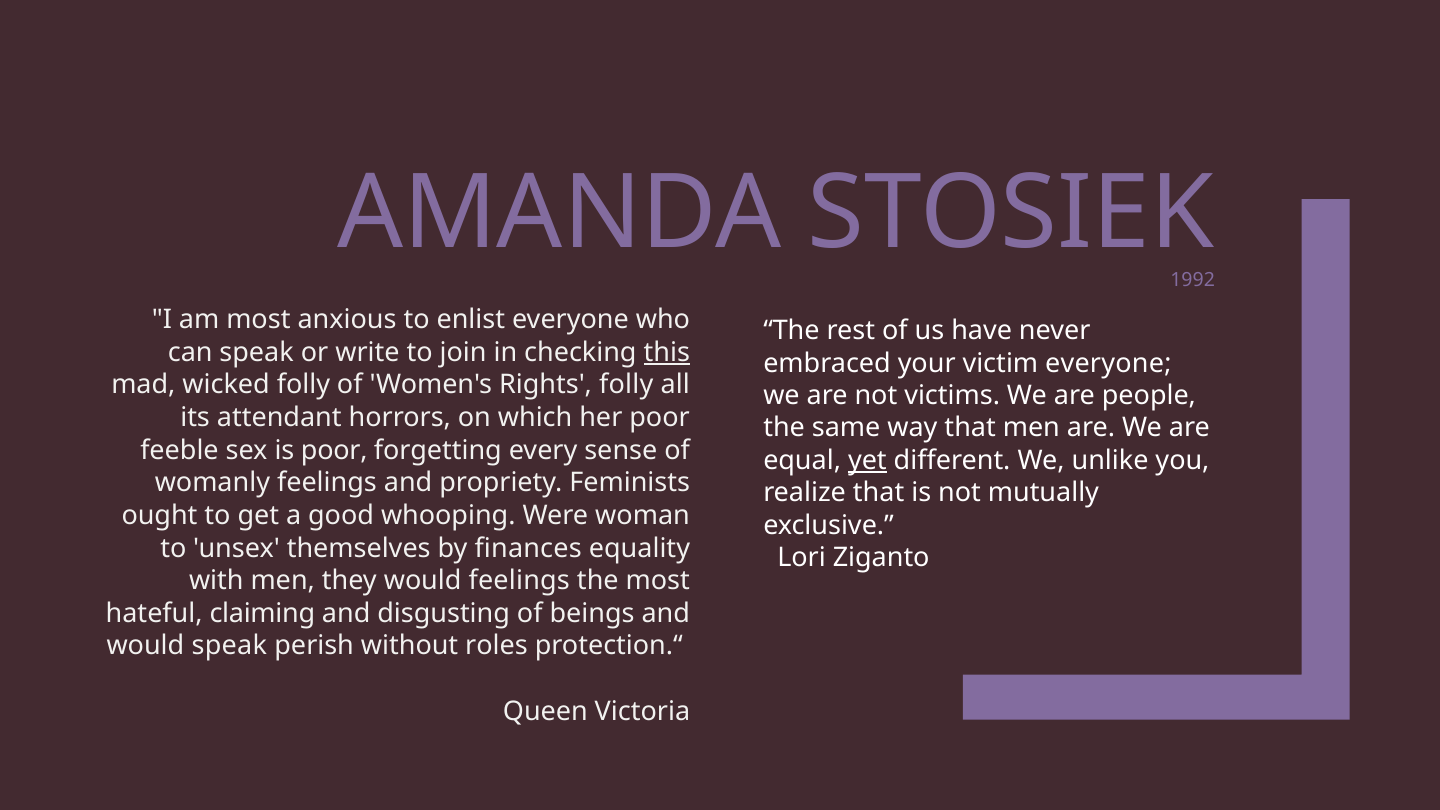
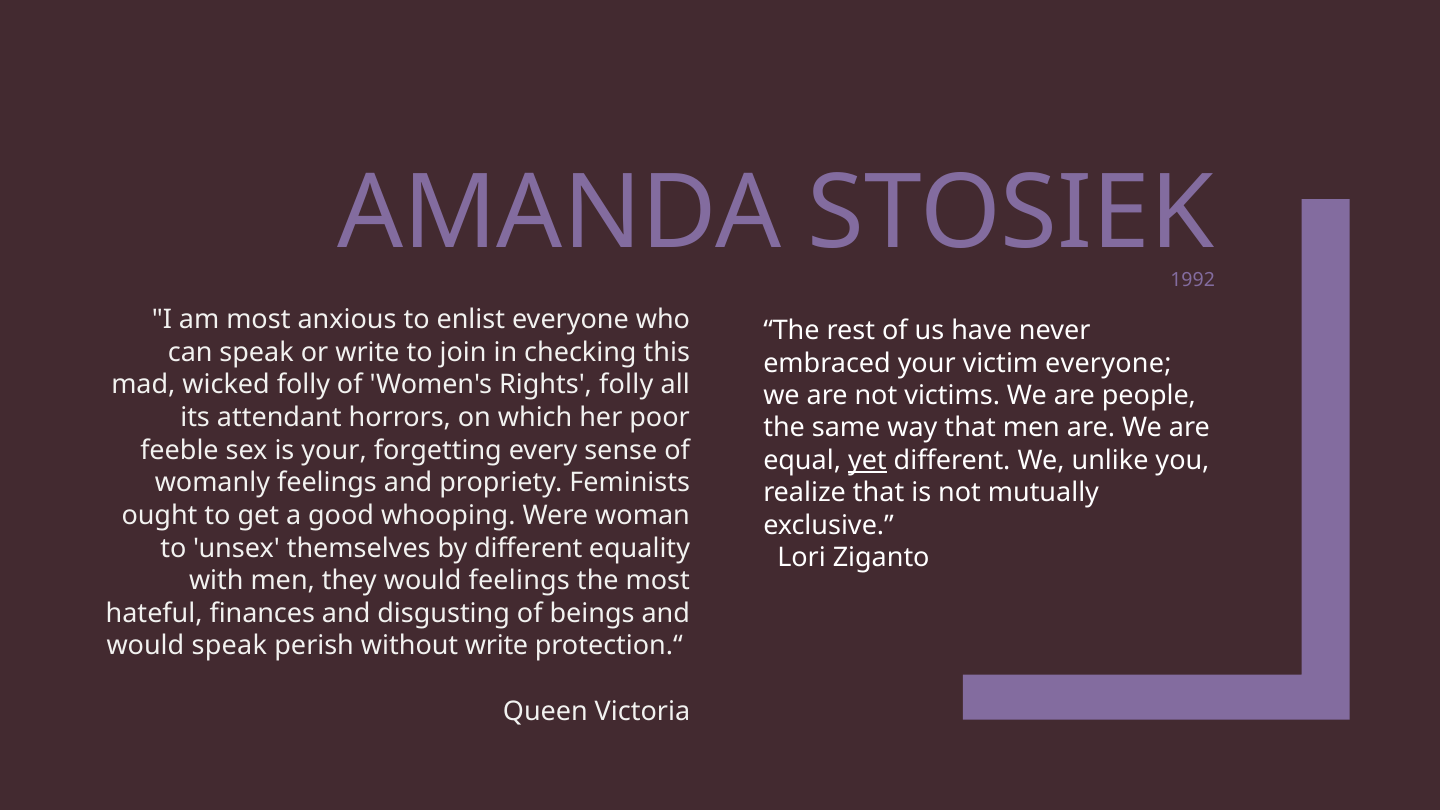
this underline: present -> none (667, 352)
is poor: poor -> your (334, 450)
by finances: finances -> different (528, 548)
claiming: claiming -> finances (262, 613)
without roles: roles -> write (497, 646)
